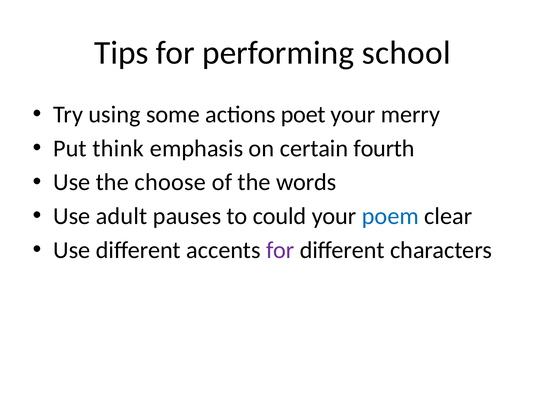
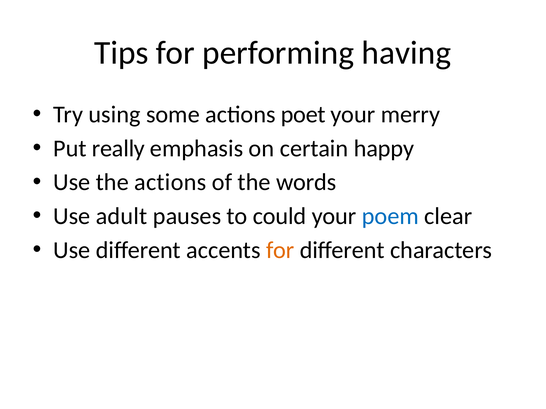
school: school -> having (406, 53)
think: think -> really (118, 149)
fourth: fourth -> happy (384, 149)
the choose: choose -> actions (170, 183)
for colour: purple -> orange (280, 250)
